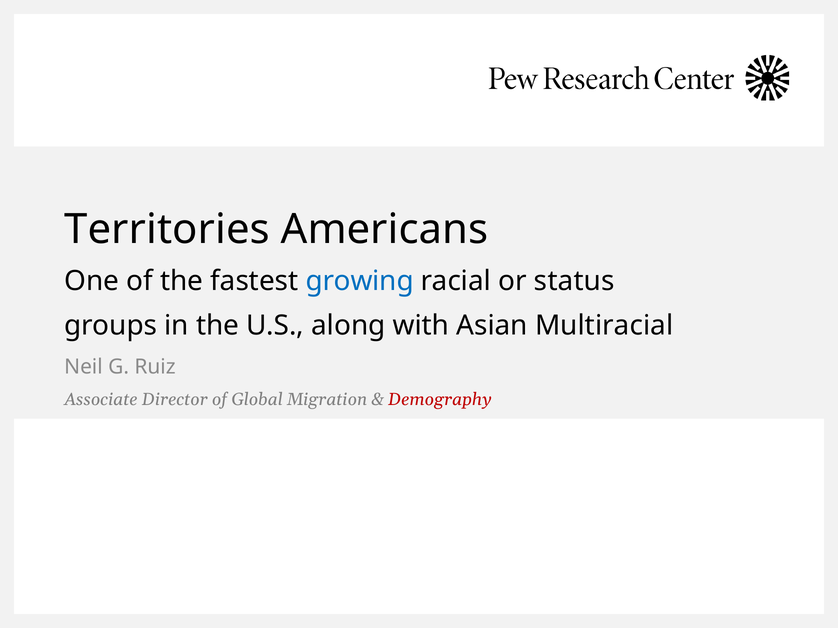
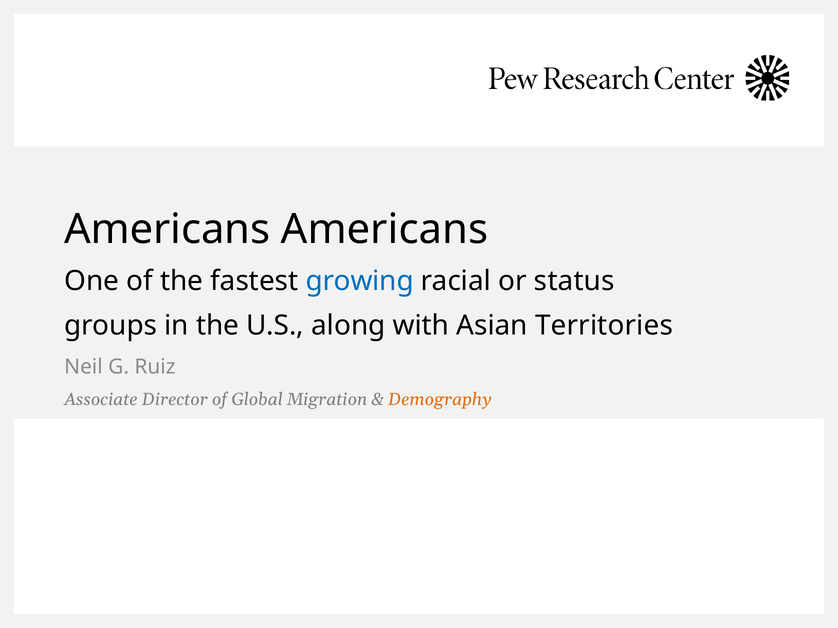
Territories: Territories -> Americans (167, 230)
Multiracial: Multiracial -> Territories (604, 326)
Demography colour: red -> orange (440, 400)
